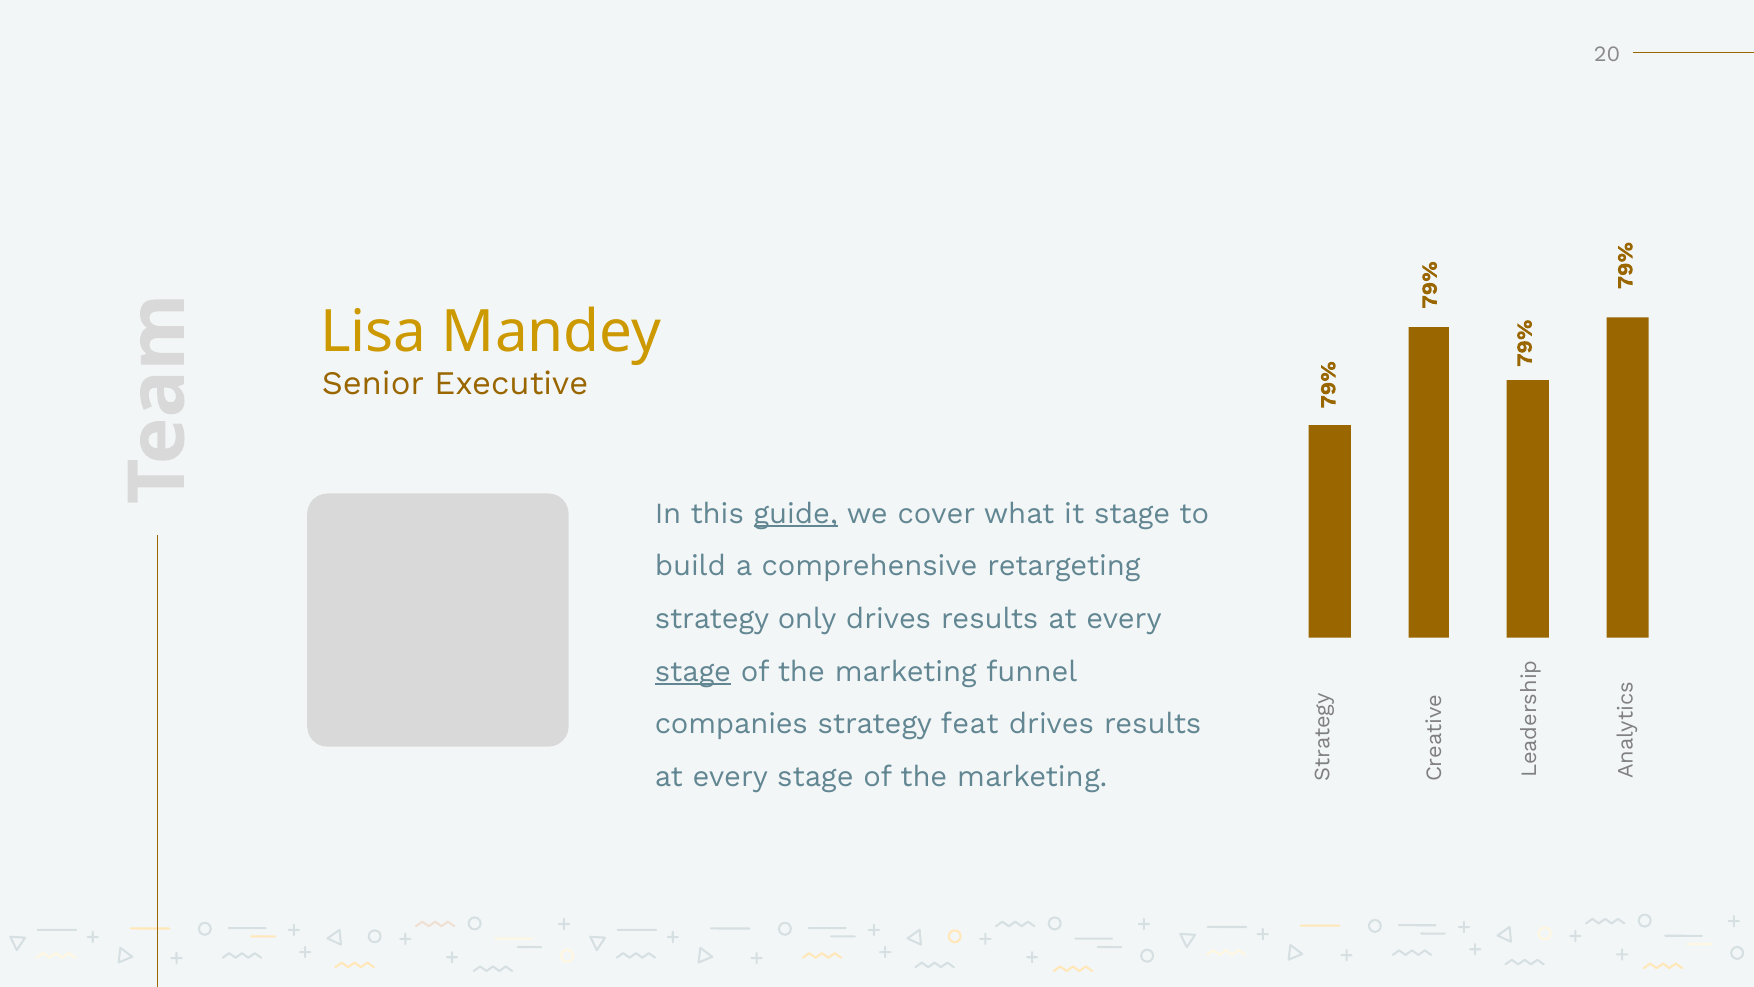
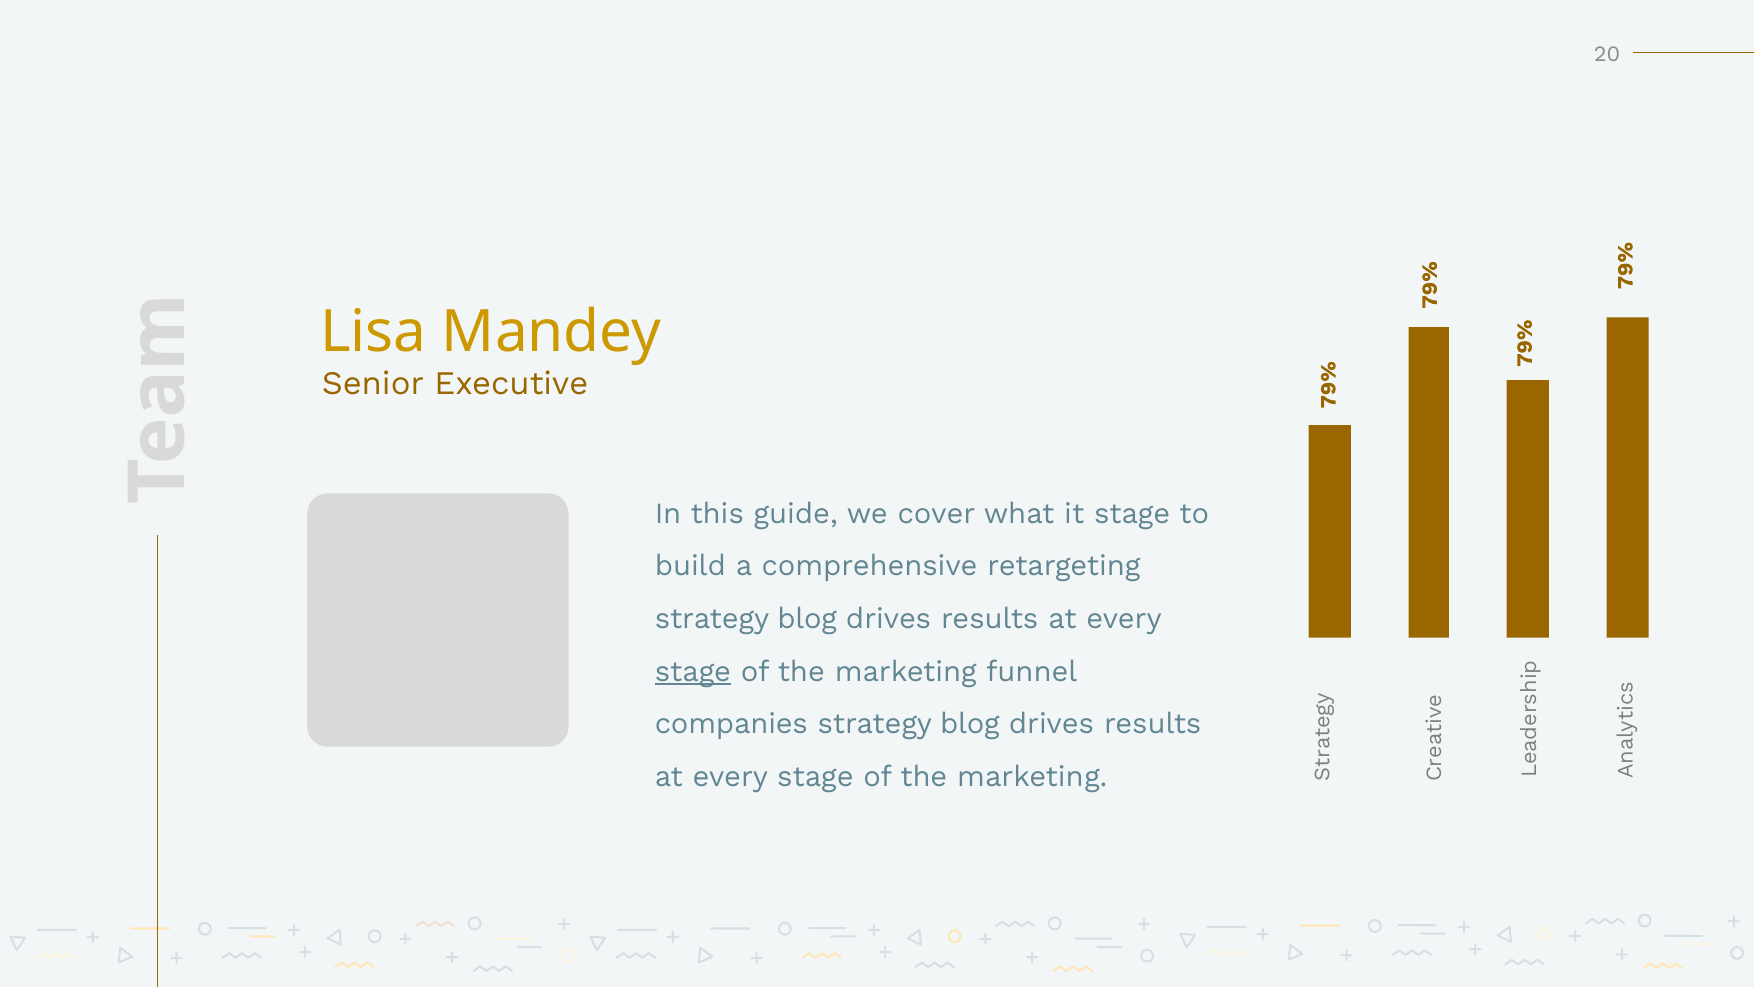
guide underline: present -> none (796, 514)
only: only -> blog (807, 619)
feat: feat -> blog (970, 724)
